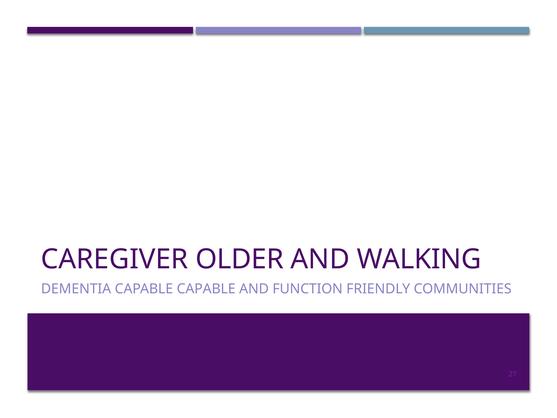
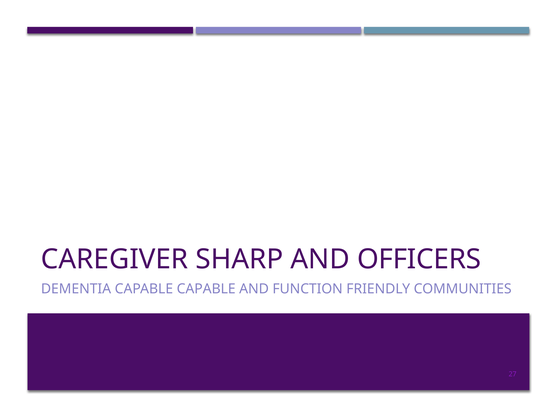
OLDER: OLDER -> SHARP (239, 259)
WALKING: WALKING -> OFFICERS (419, 259)
